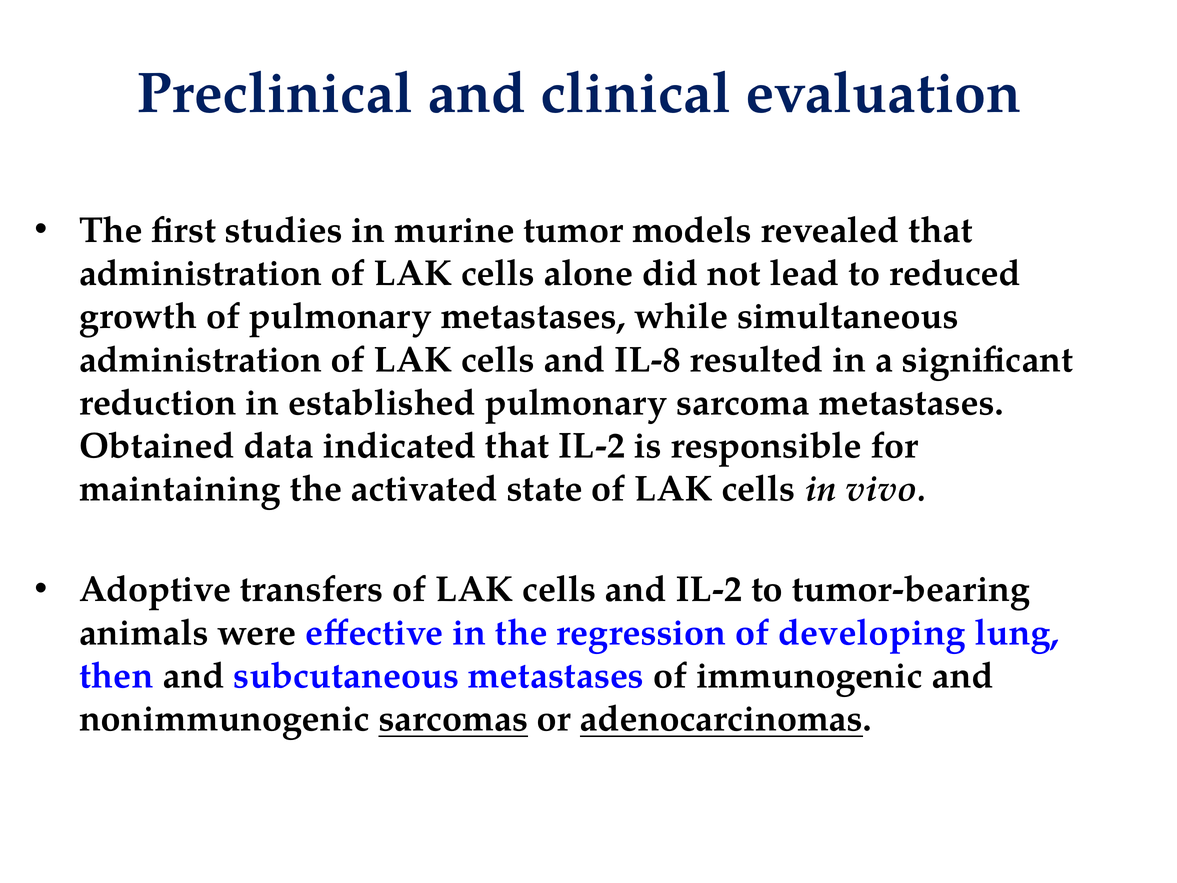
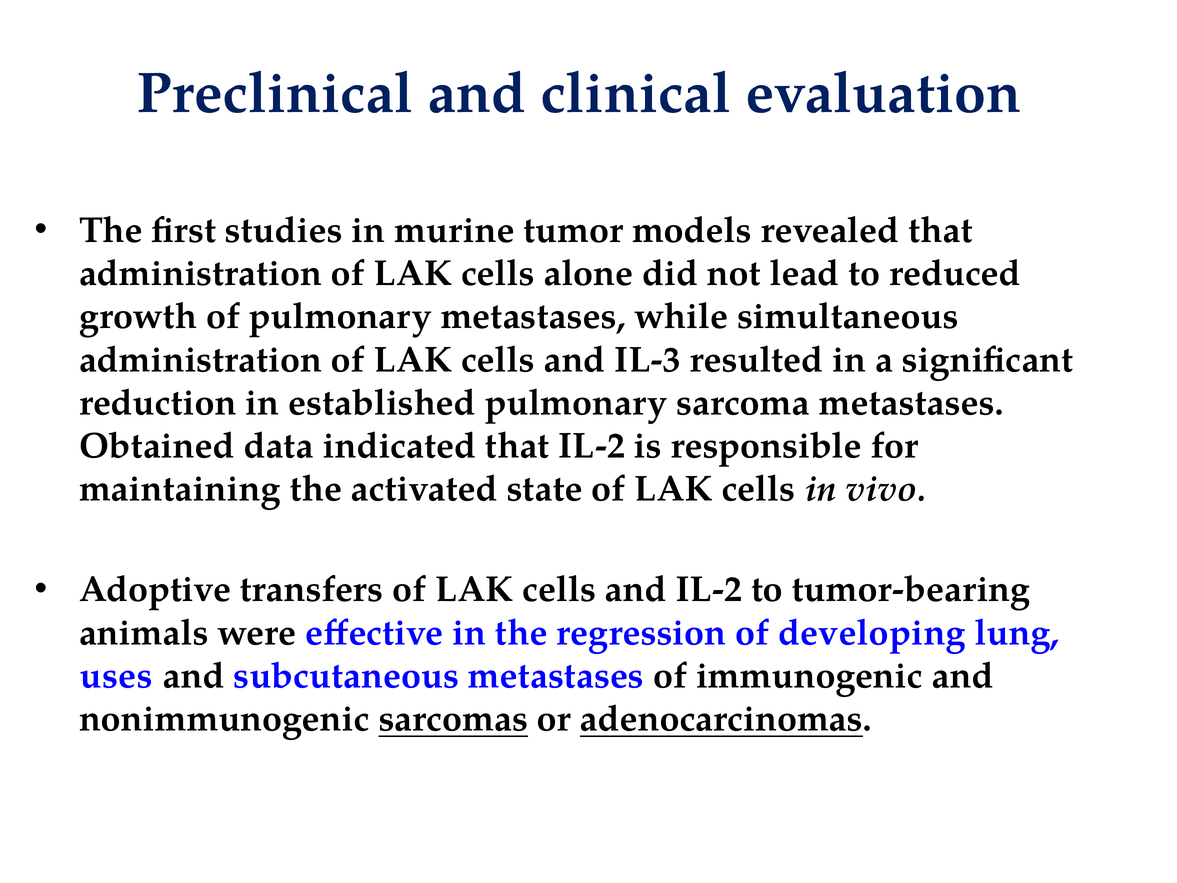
IL-8: IL-8 -> IL-3 (648, 360)
then: then -> uses (116, 676)
